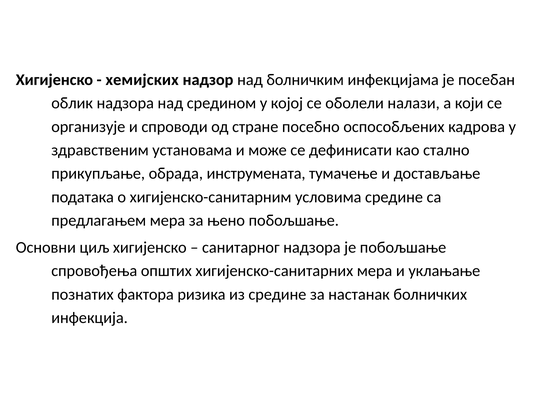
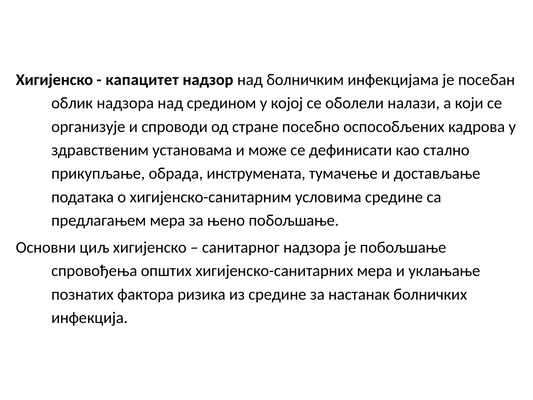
хемијских: хемијских -> капацитет (142, 80)
